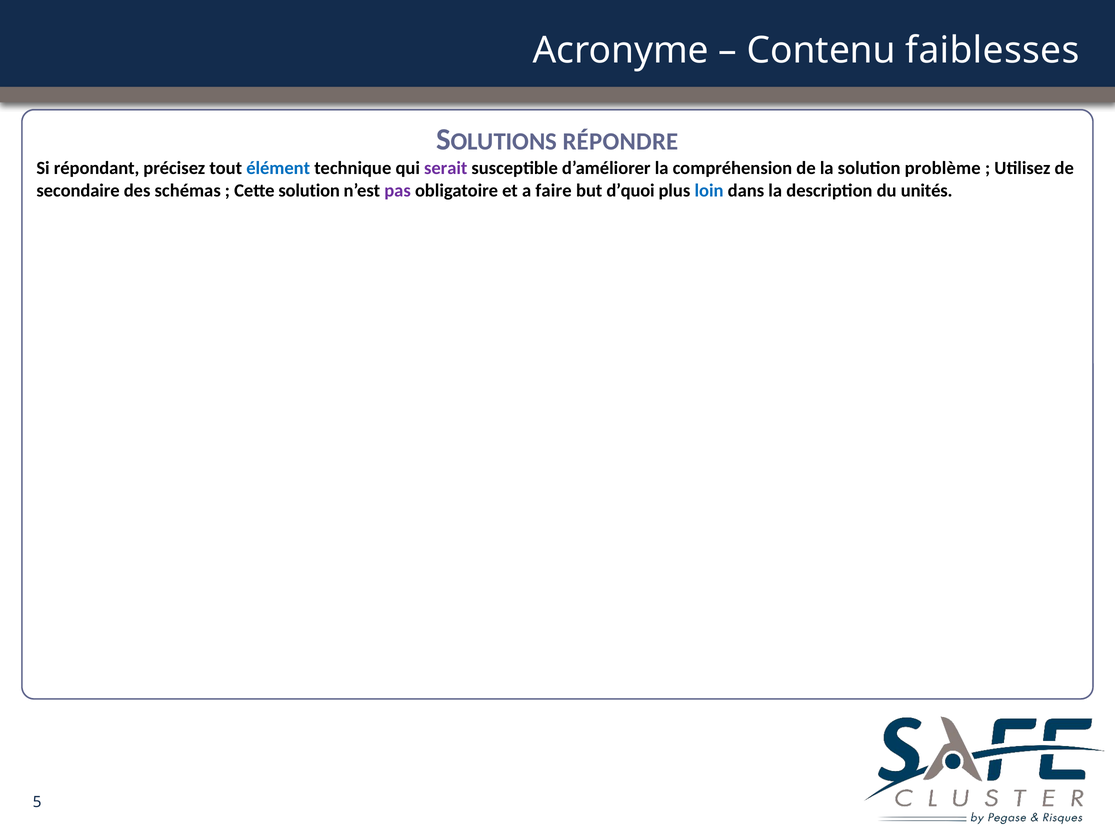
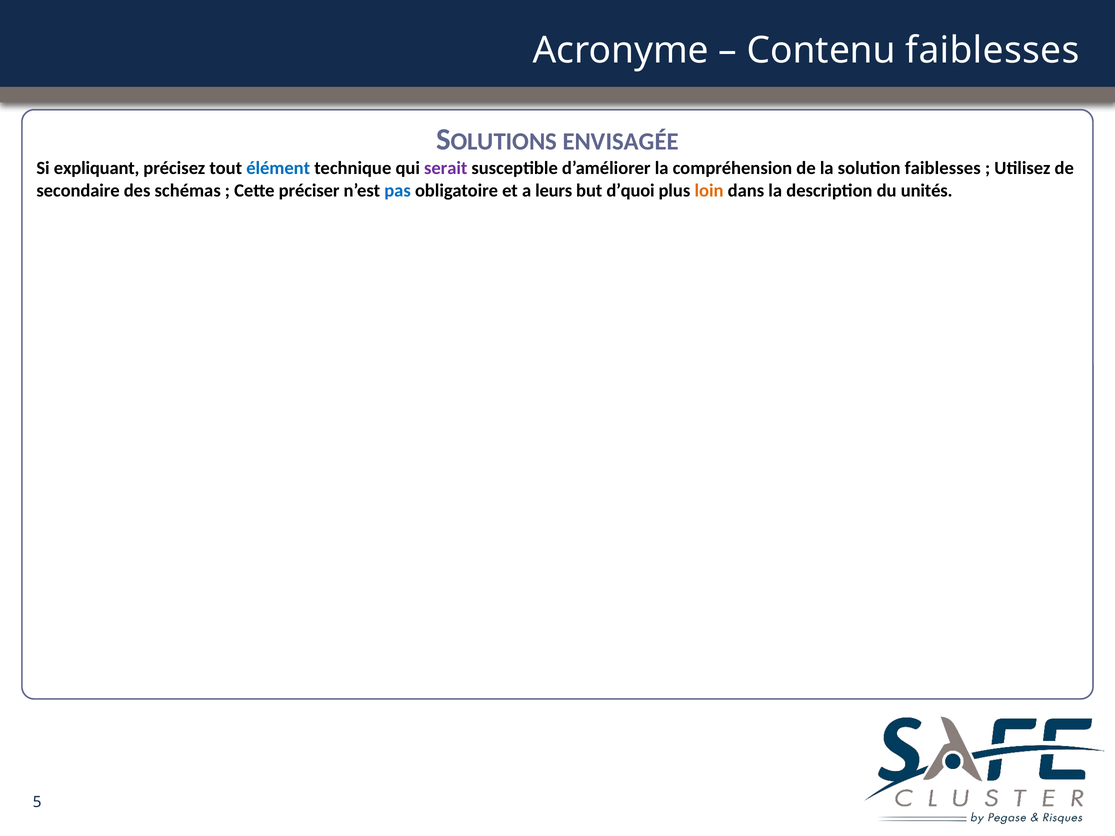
RÉPONDRE: RÉPONDRE -> ENVISAGÉE (621, 142)
répondant: répondant -> expliquant (97, 168)
solution problème: problème -> faiblesses (943, 168)
Cette solution: solution -> préciser (309, 191)
pas colour: purple -> blue (398, 191)
faire: faire -> leurs (554, 191)
loin colour: blue -> orange (709, 191)
